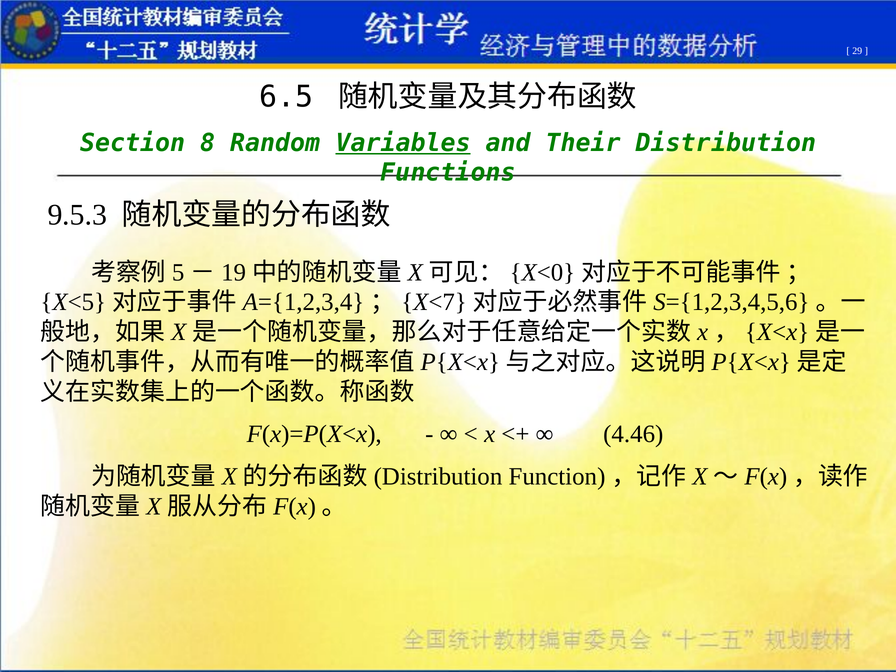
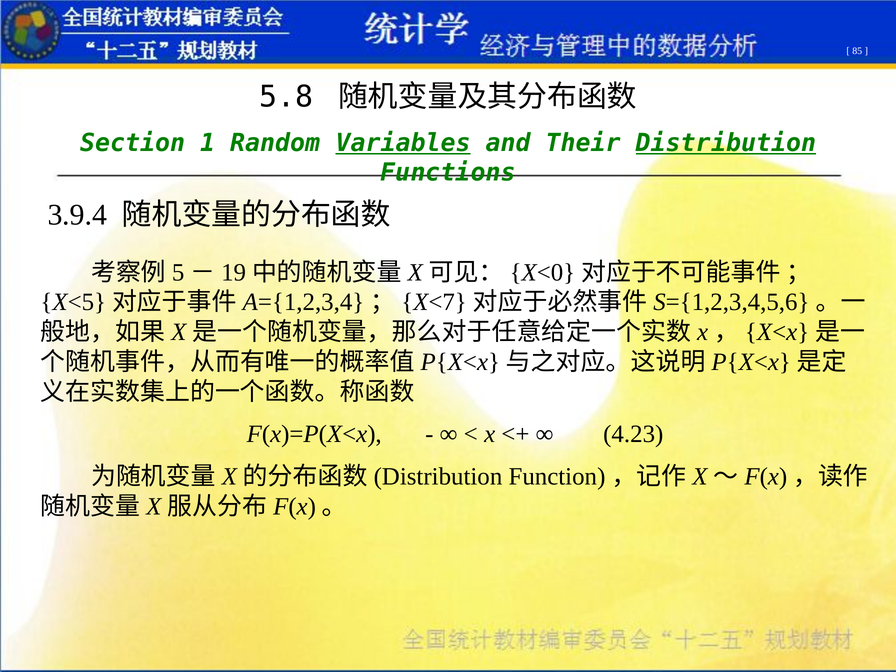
29: 29 -> 85 (857, 51)
6.5: 6.5 -> 5.8 (286, 97)
8: 8 -> 1 (208, 143)
Distribution underline: none -> present (726, 143)
9.5.3: 9.5.3 -> 3.9.4 (77, 215)
4.46: 4.46 -> 4.23 (633, 434)
